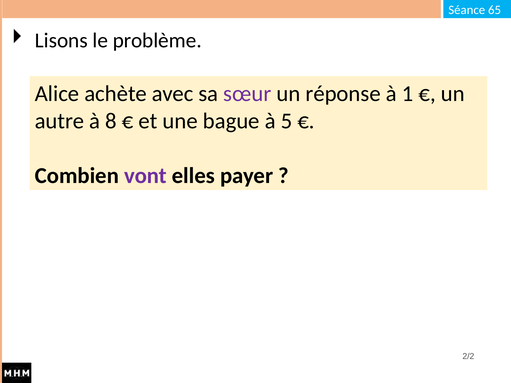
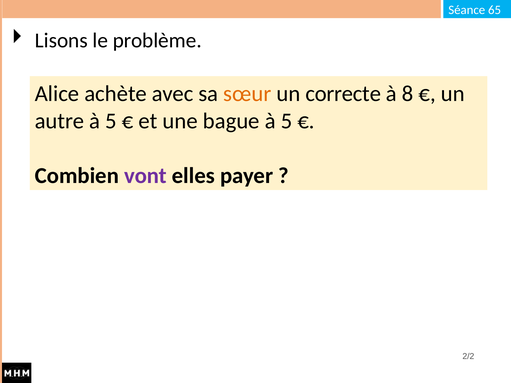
sœur colour: purple -> orange (247, 94)
réponse: réponse -> correcte (343, 94)
1: 1 -> 8 (408, 94)
autre à 8: 8 -> 5 (111, 121)
